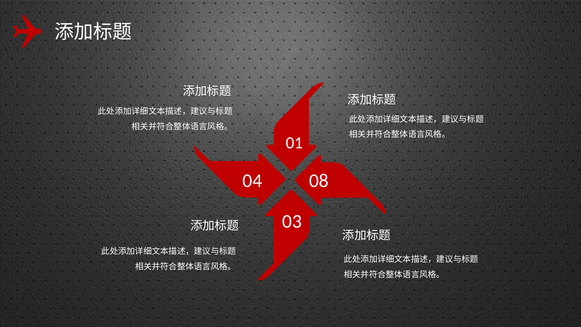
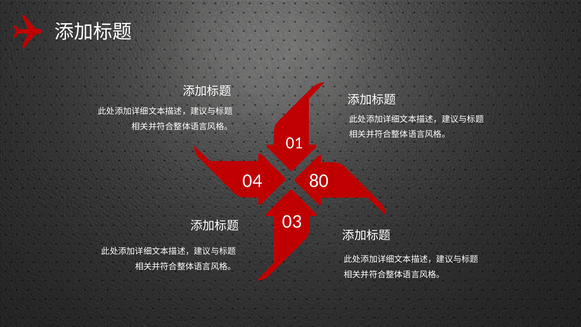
08: 08 -> 80 (319, 181)
